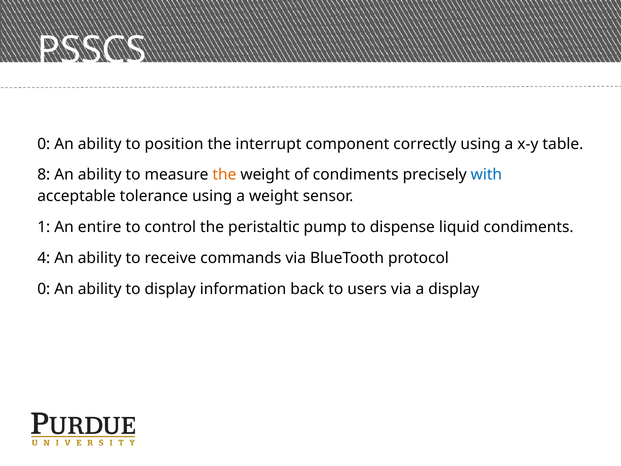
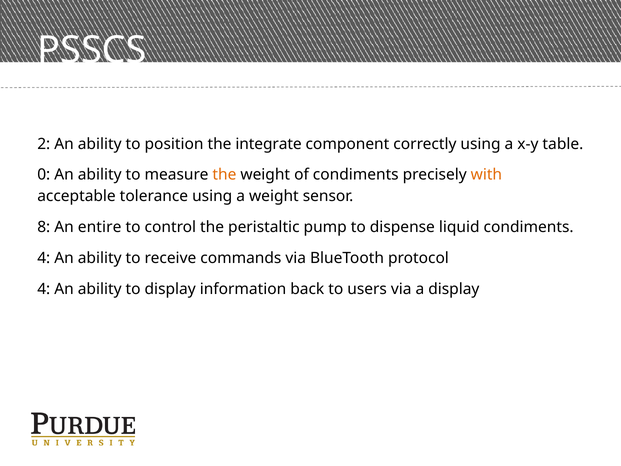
0: 0 -> 2 (44, 144)
interrupt: interrupt -> integrate (269, 144)
8: 8 -> 0 (44, 175)
with colour: blue -> orange (486, 175)
1: 1 -> 8 (44, 227)
0: 0 -> 4 (44, 289)
